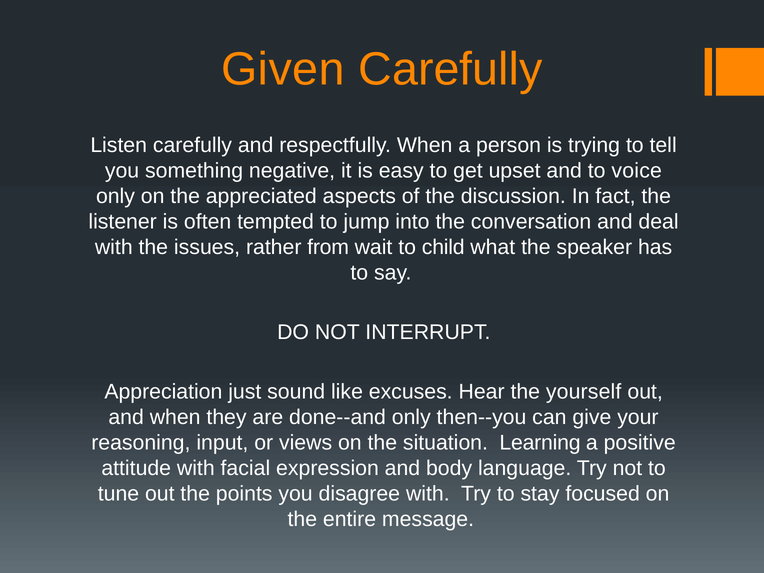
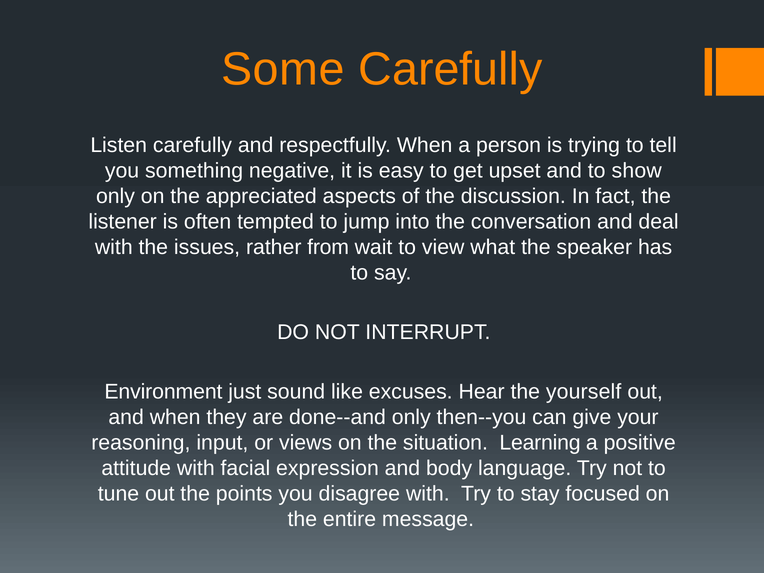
Given: Given -> Some (283, 69)
voice: voice -> show (637, 171)
child: child -> view (443, 247)
Appreciation: Appreciation -> Environment (163, 392)
